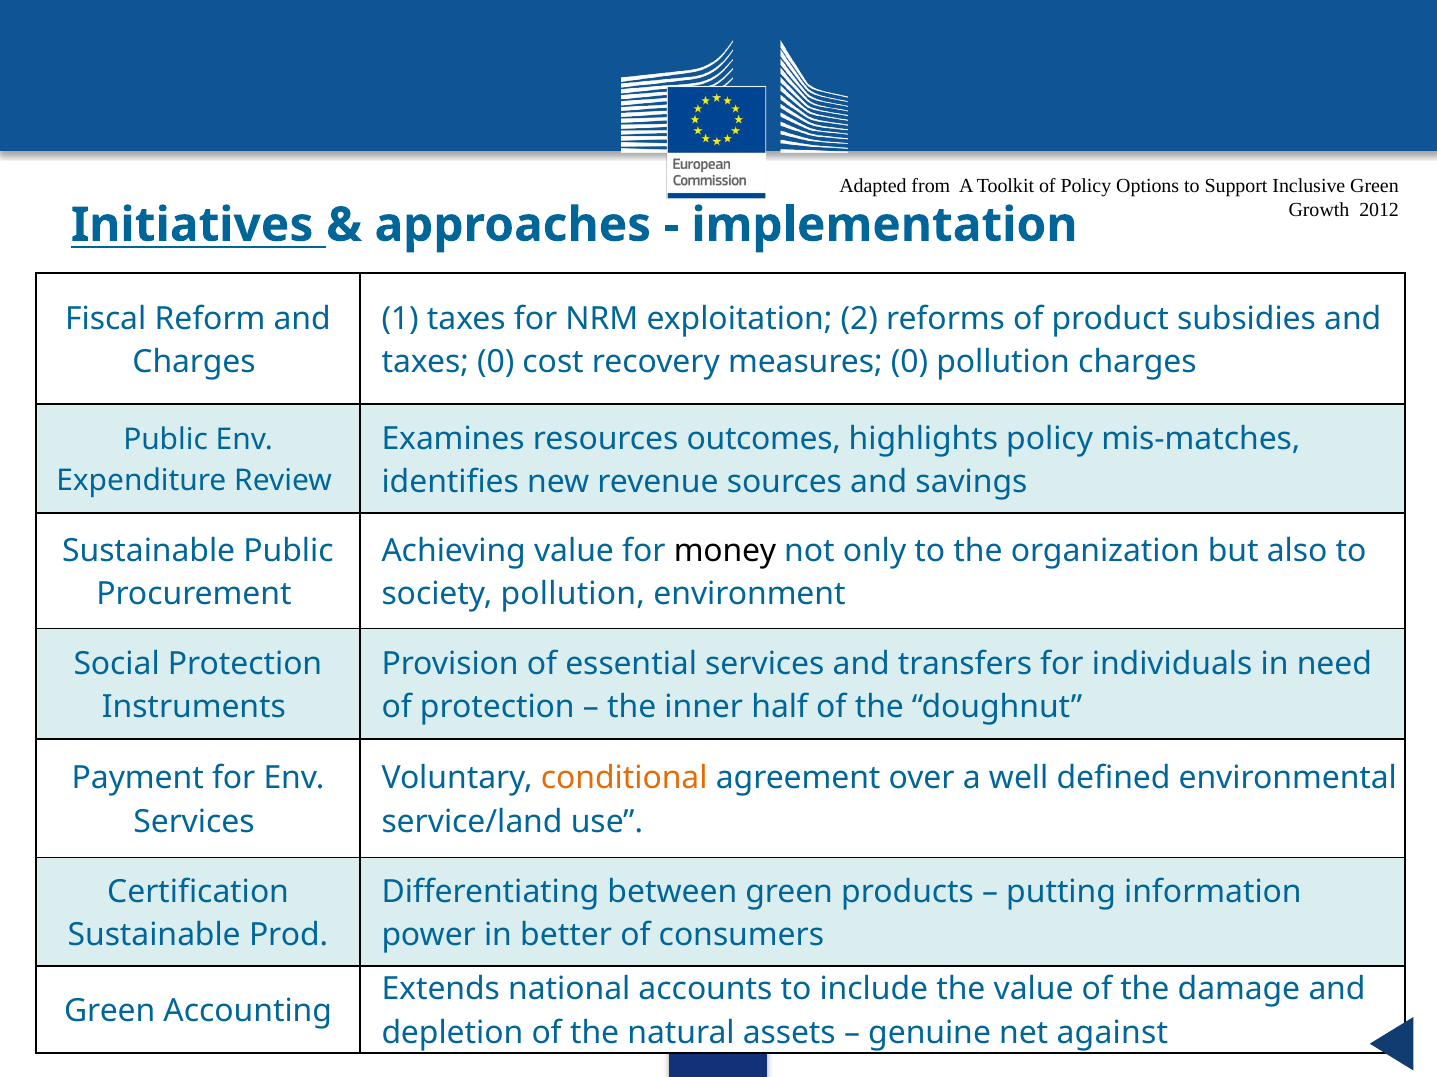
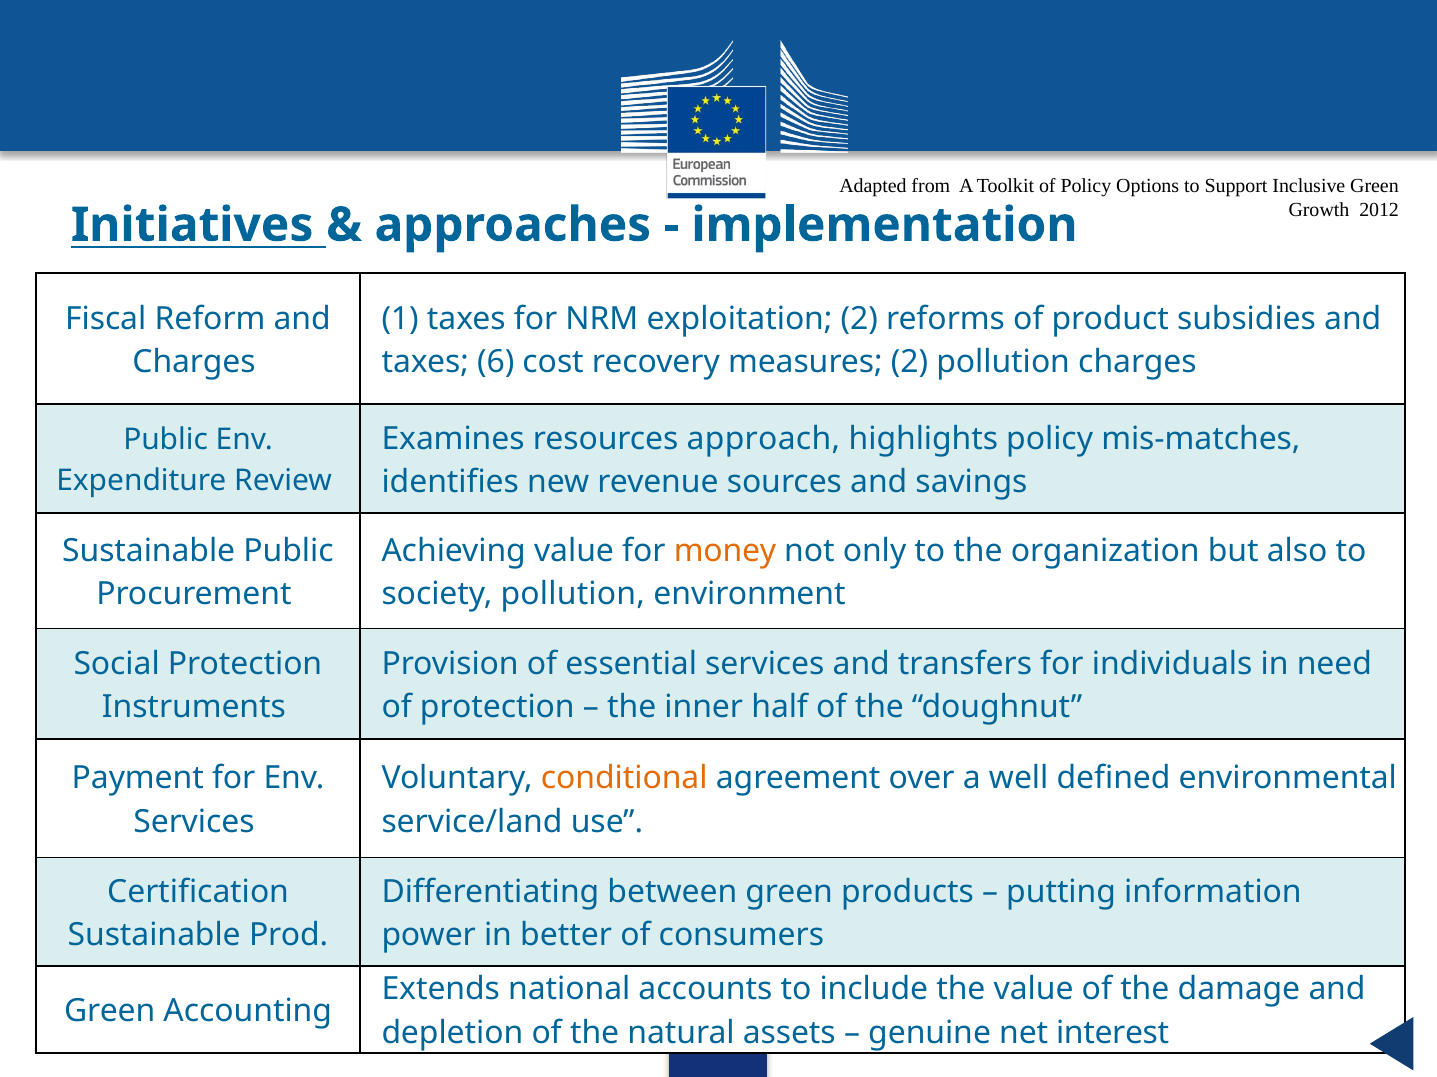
taxes 0: 0 -> 6 (496, 362)
measures 0: 0 -> 2 (910, 362)
outcomes: outcomes -> approach (763, 439)
money colour: black -> orange (725, 551)
against: against -> interest (1113, 1034)
